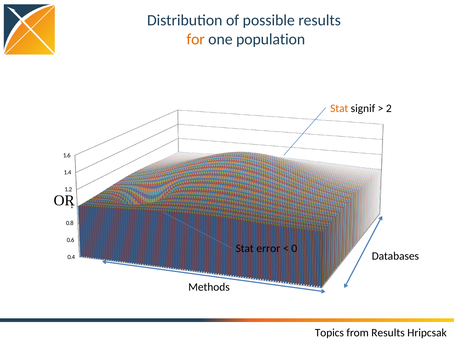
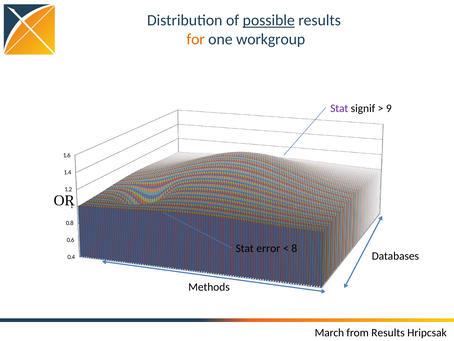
possible underline: none -> present (269, 20)
population: population -> workgroup (271, 39)
Stat colour: orange -> purple (339, 108)
2: 2 -> 9 (389, 108)
0: 0 -> 8 (294, 248)
Topics: Topics -> March (329, 332)
